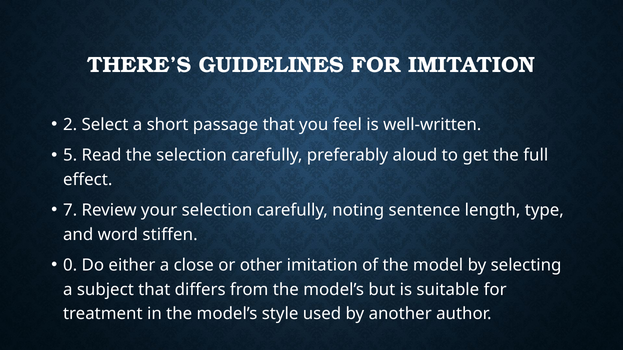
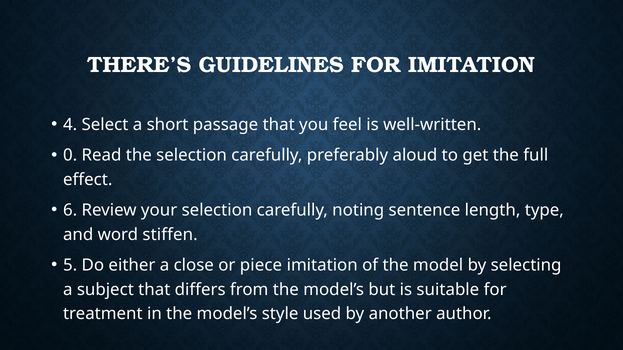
2: 2 -> 4 (70, 125)
5: 5 -> 0 (70, 156)
7: 7 -> 6 (70, 211)
0: 0 -> 5 (70, 266)
other: other -> piece (261, 266)
